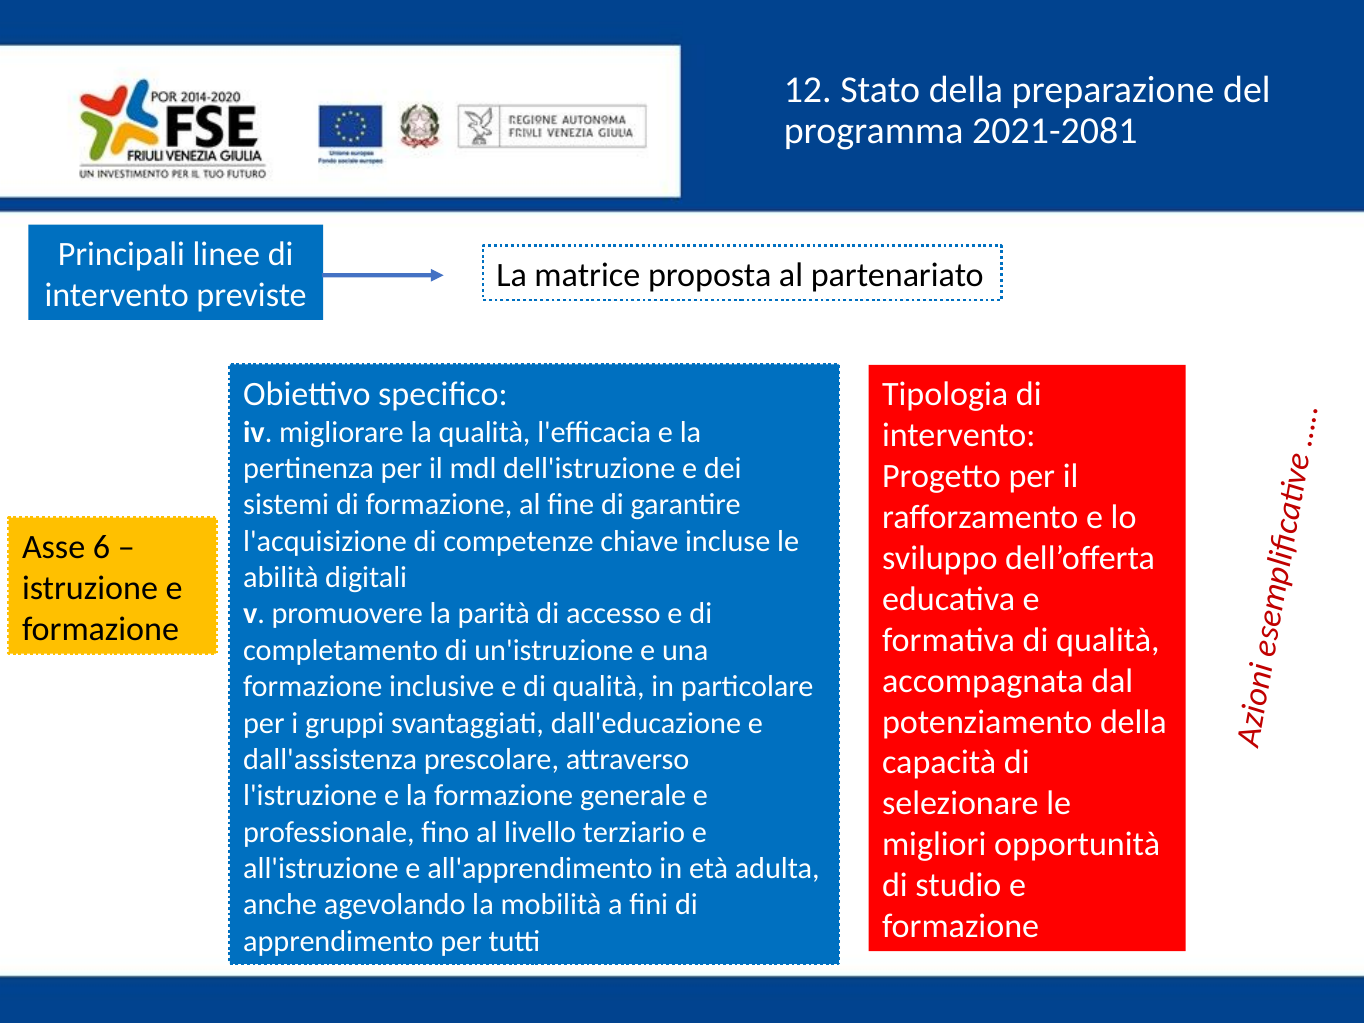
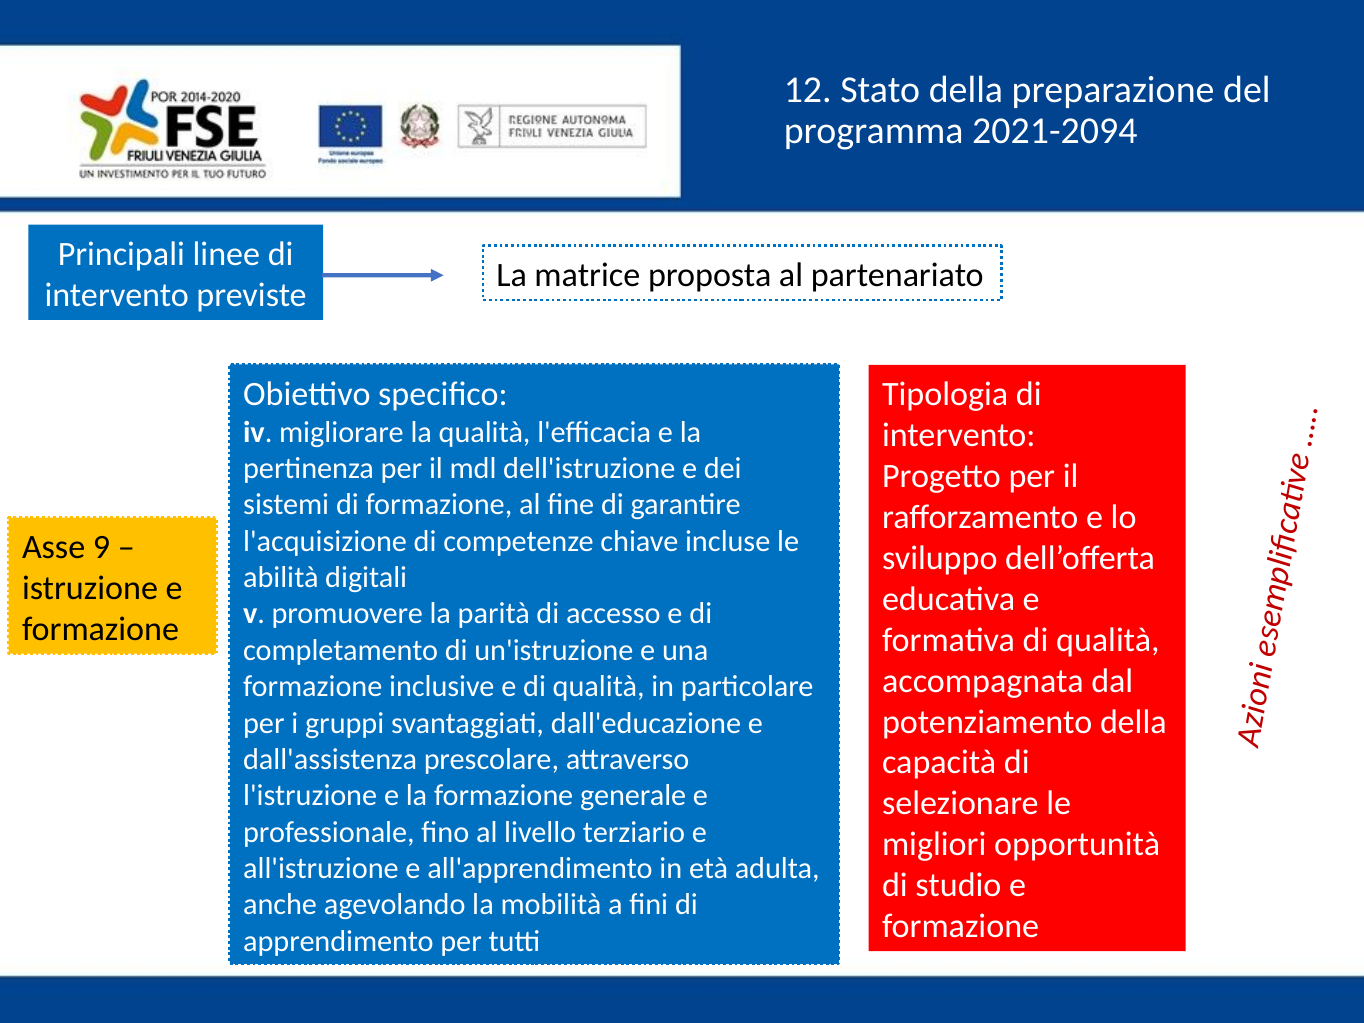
2021-2081: 2021-2081 -> 2021-2094 (1055, 131)
6: 6 -> 9 (102, 547)
